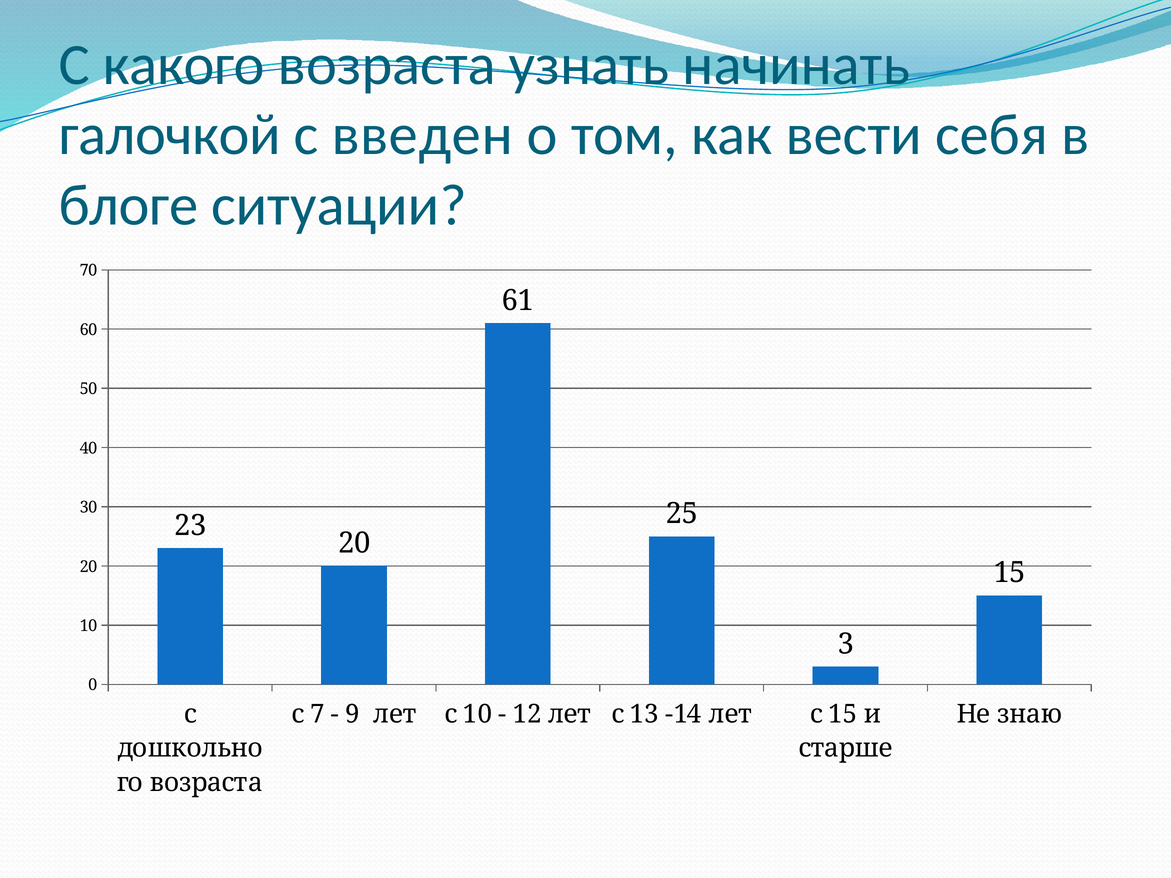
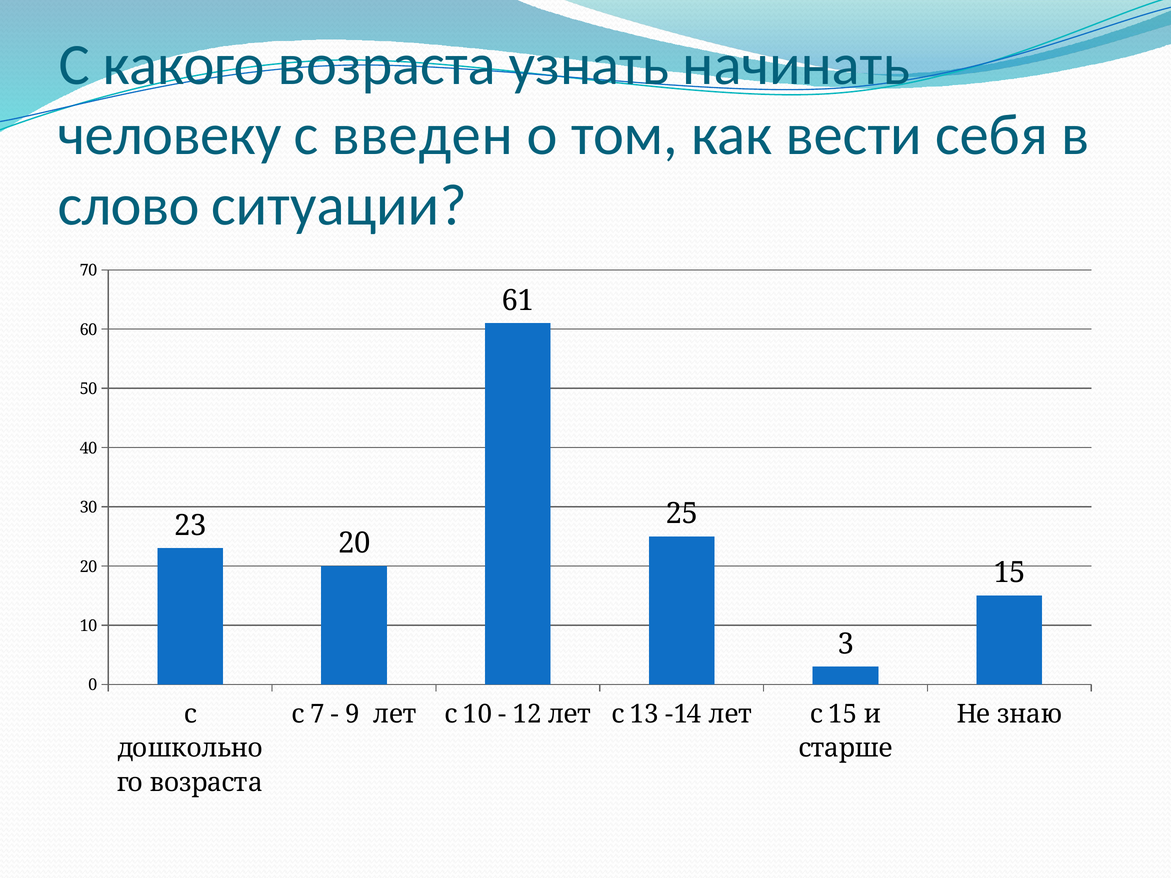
галочкой: галочкой -> человеку (170, 135)
блоге: блоге -> слово (129, 205)
